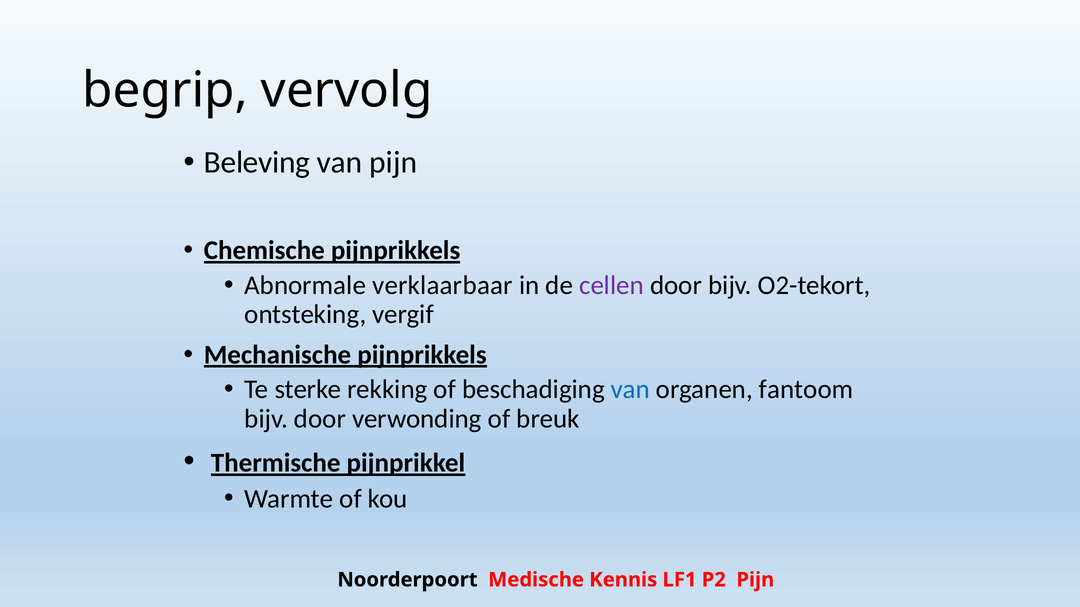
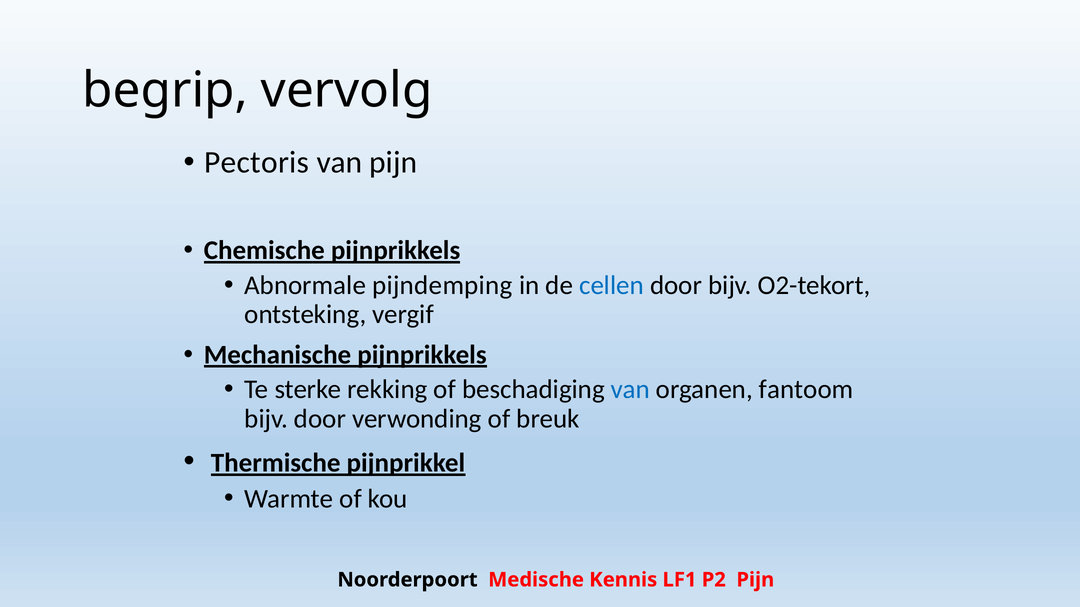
Beleving: Beleving -> Pectoris (257, 163)
verklaarbaar: verklaarbaar -> pijndemping (442, 286)
cellen colour: purple -> blue (612, 286)
